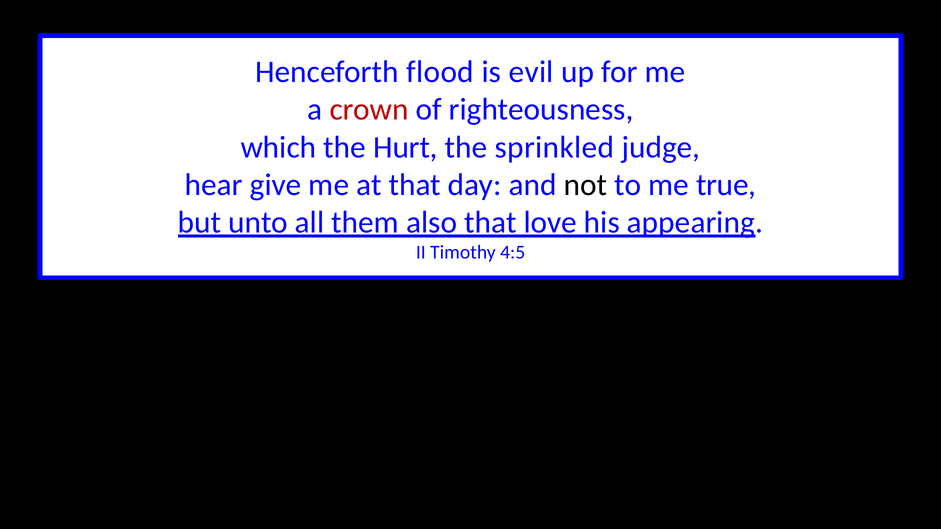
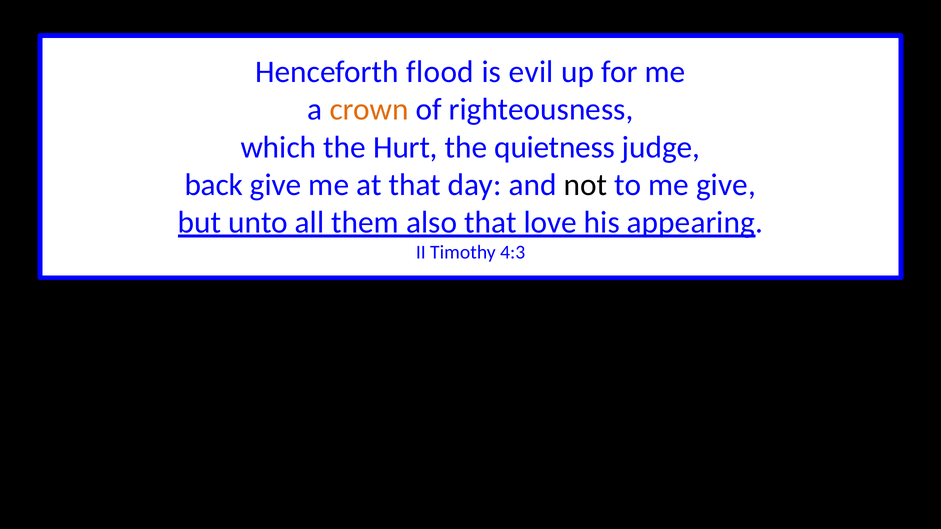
crown colour: red -> orange (369, 110)
sprinkled: sprinkled -> quietness (555, 147)
hear: hear -> back (214, 185)
me true: true -> give (726, 185)
4:5: 4:5 -> 4:3 (513, 252)
